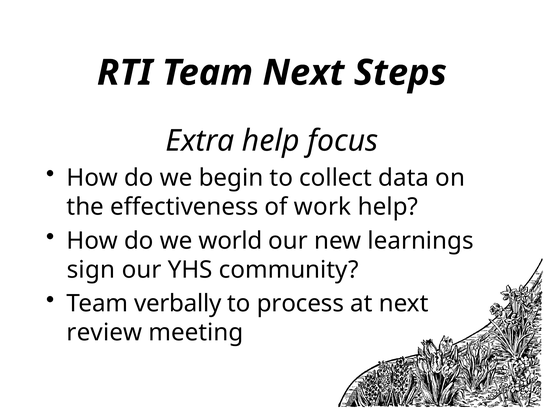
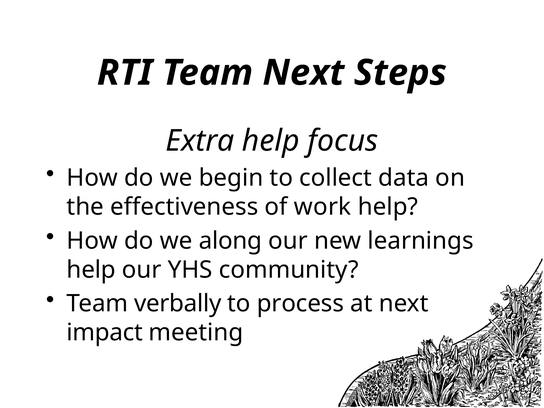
world: world -> along (230, 241)
sign: sign -> help (91, 270)
review: review -> impact (105, 333)
